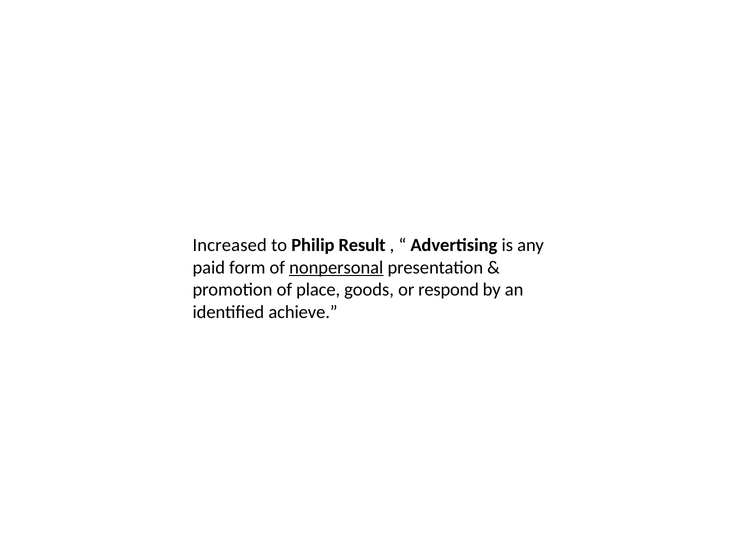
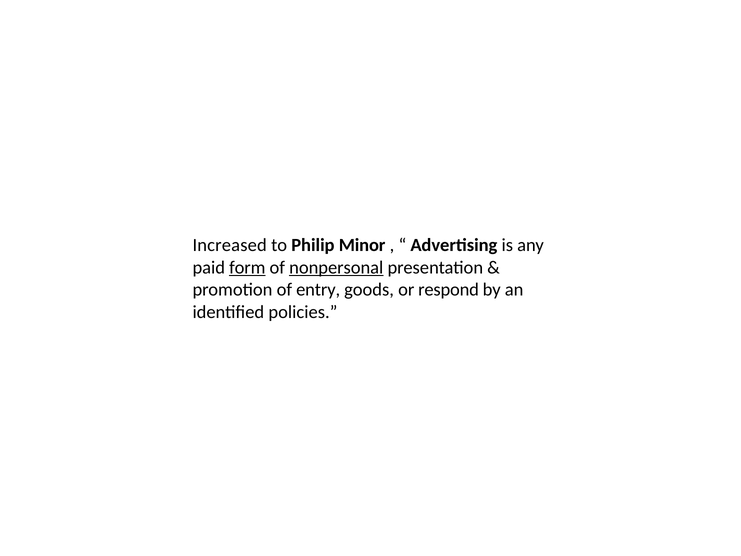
Result: Result -> Minor (362, 245)
form underline: none -> present (247, 268)
place: place -> entry (318, 290)
achieve: achieve -> policies (303, 312)
